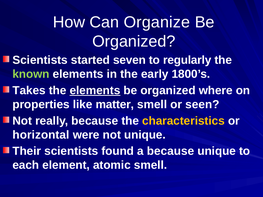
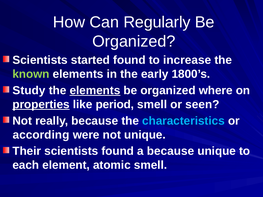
Organize: Organize -> Regularly (157, 22)
started seven: seven -> found (129, 60)
regularly: regularly -> increase (187, 60)
Takes: Takes -> Study (29, 91)
properties underline: none -> present (41, 105)
matter: matter -> period (115, 105)
characteristics colour: yellow -> light blue (183, 121)
horizontal: horizontal -> according (41, 135)
